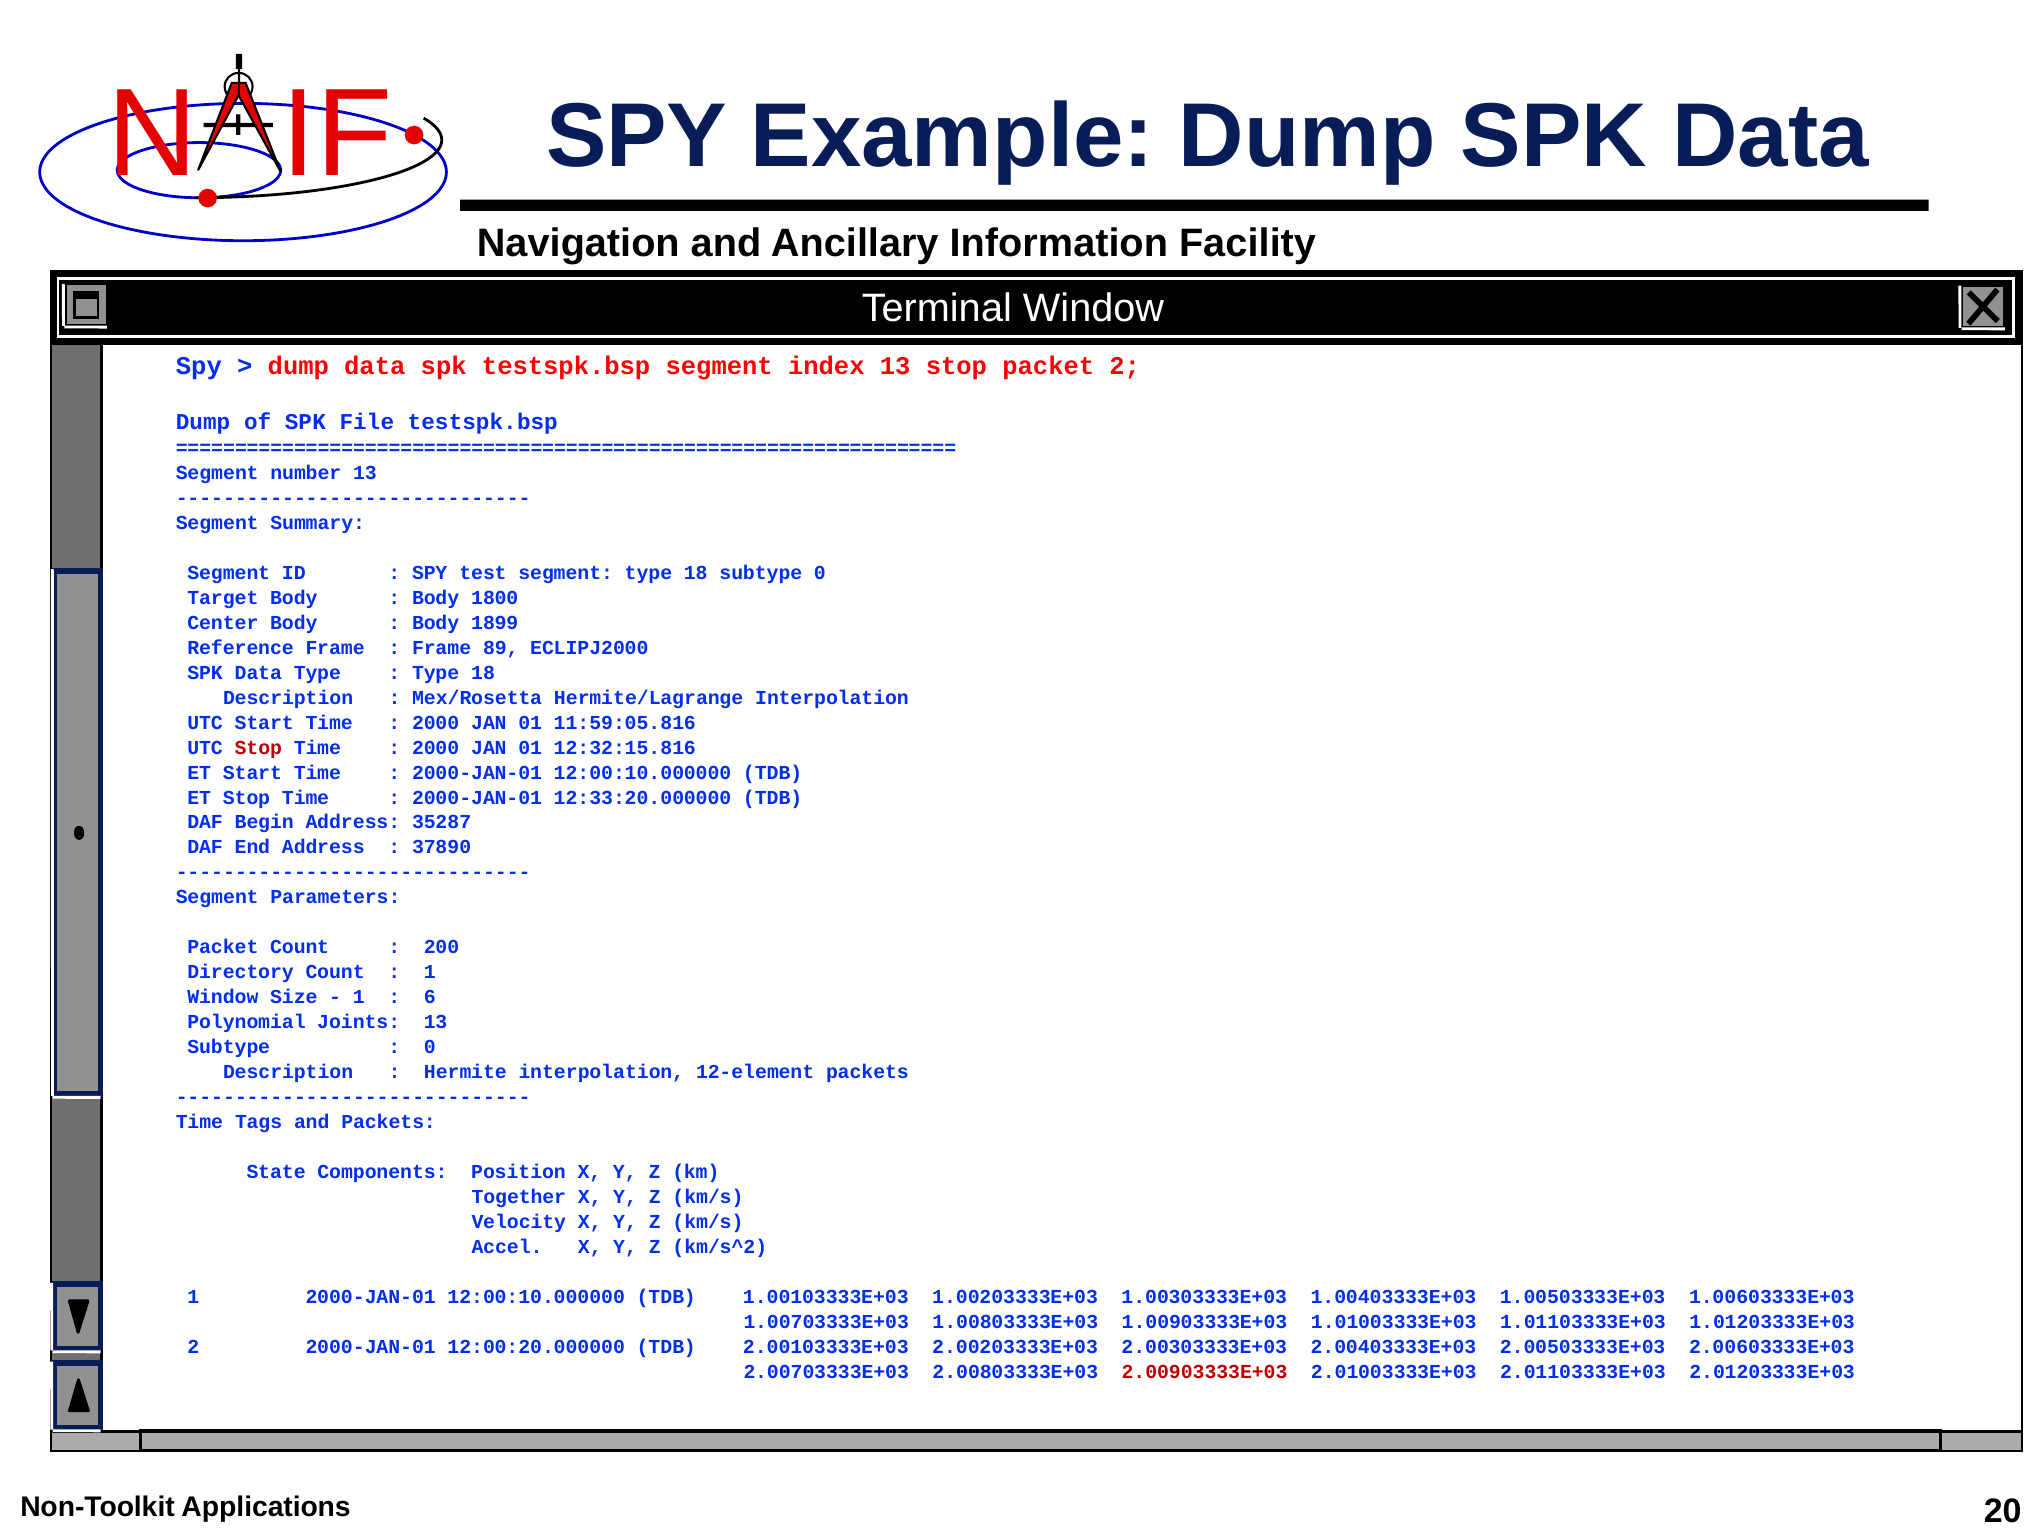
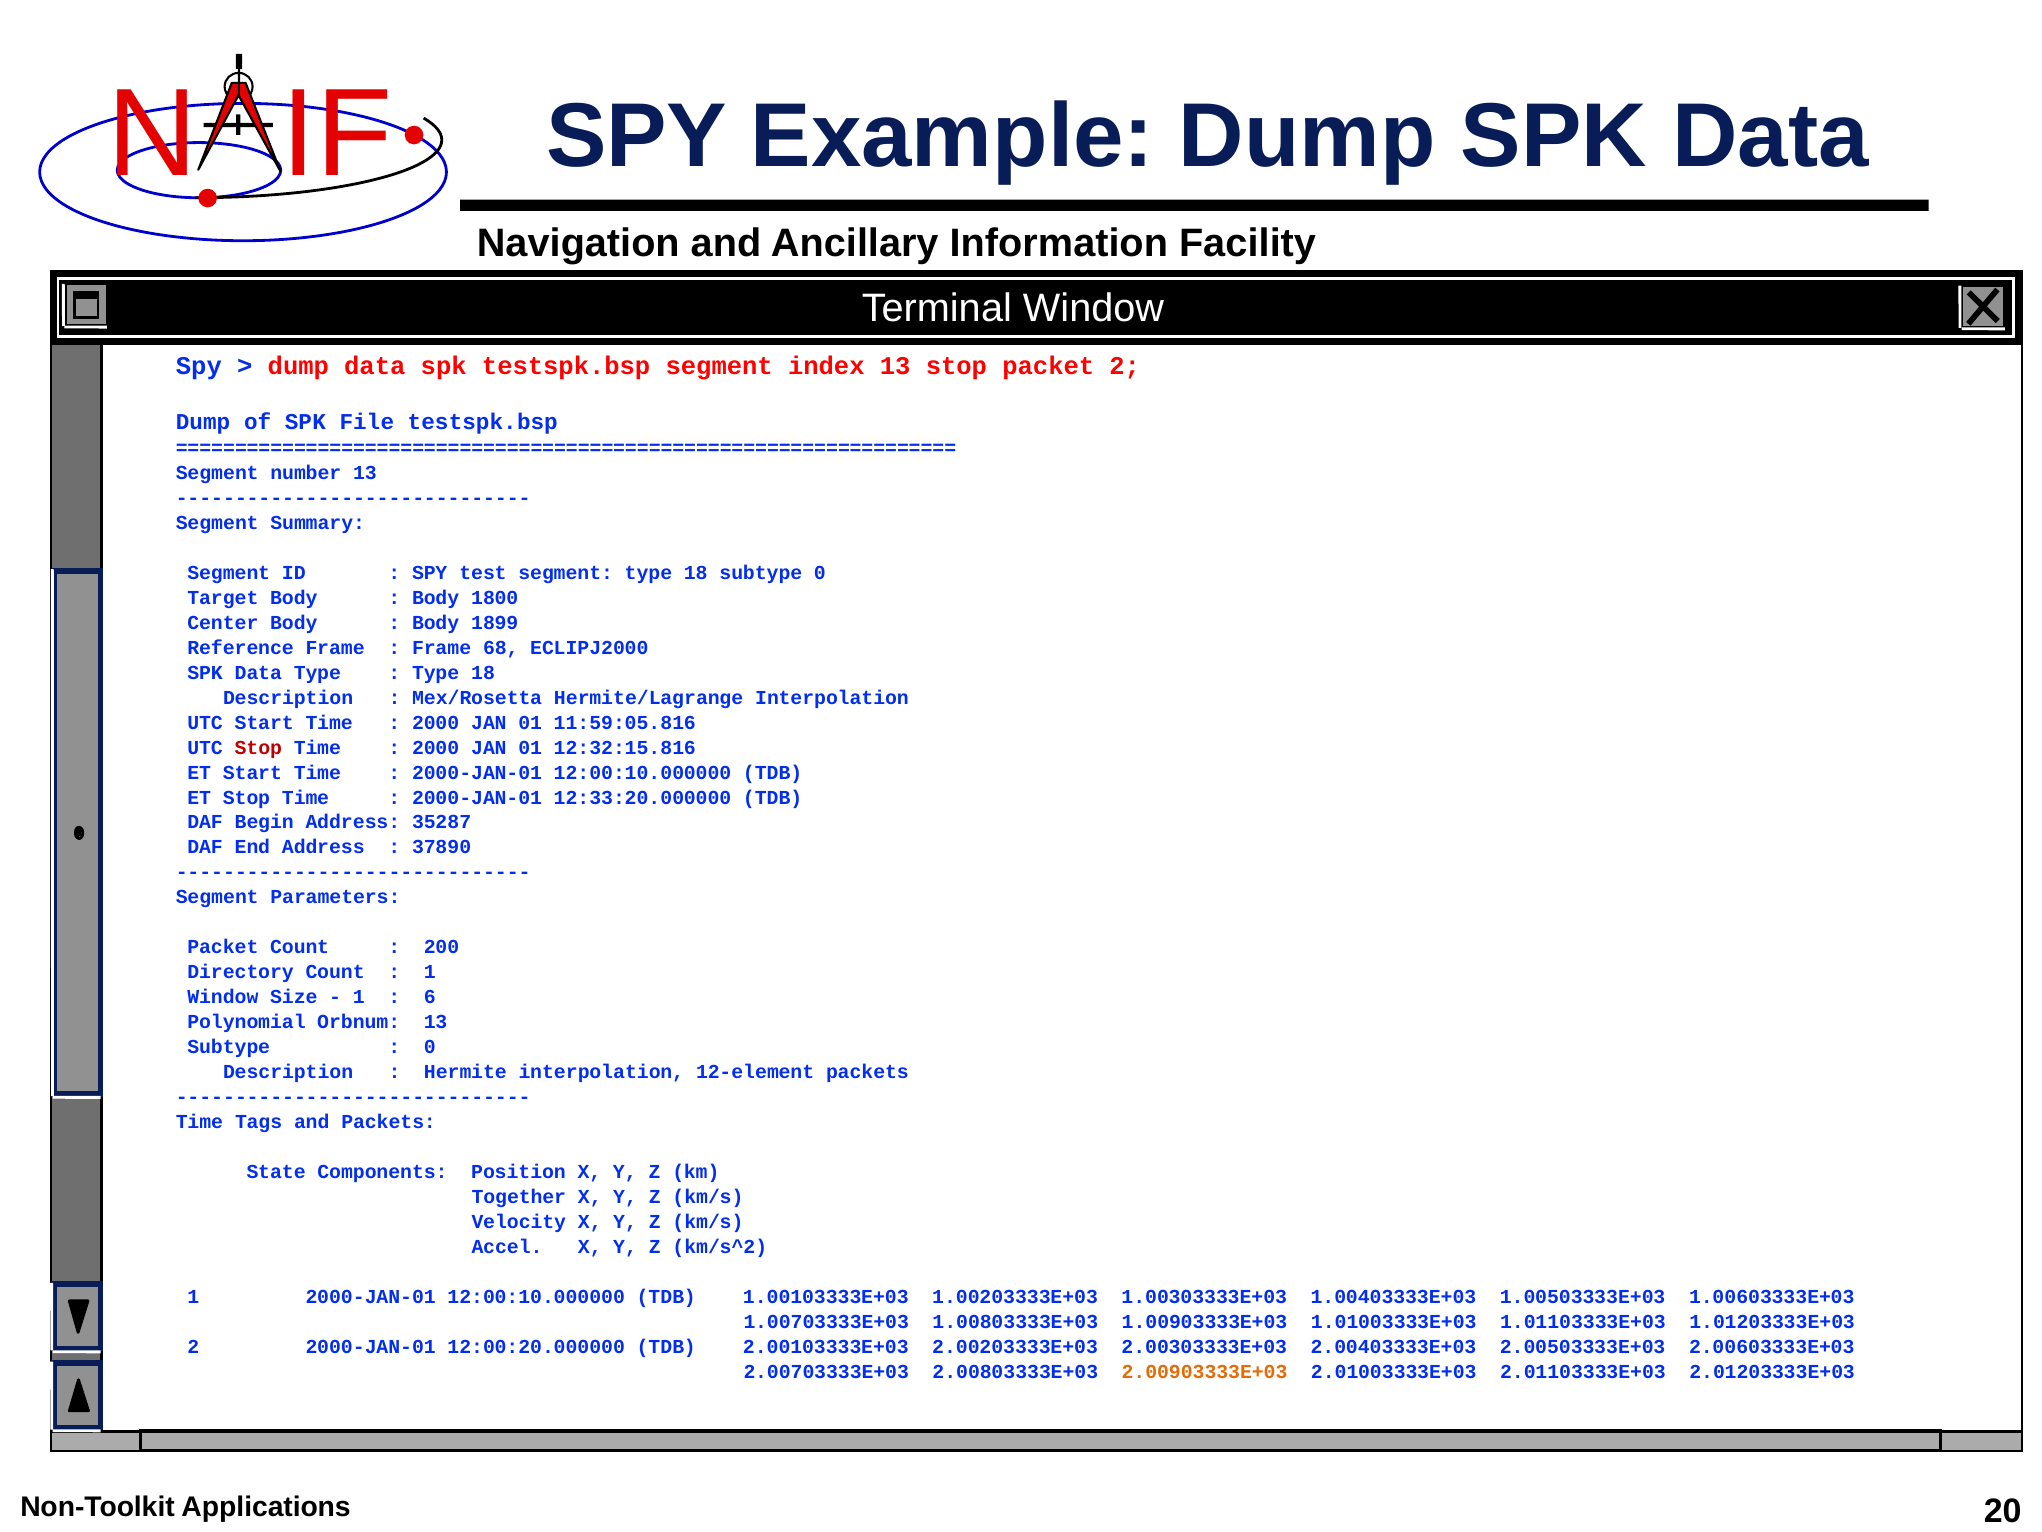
89: 89 -> 68 (501, 648)
Joints: Joints -> Orbnum (359, 1022)
2.00903333E+03 colour: red -> orange (1205, 1372)
